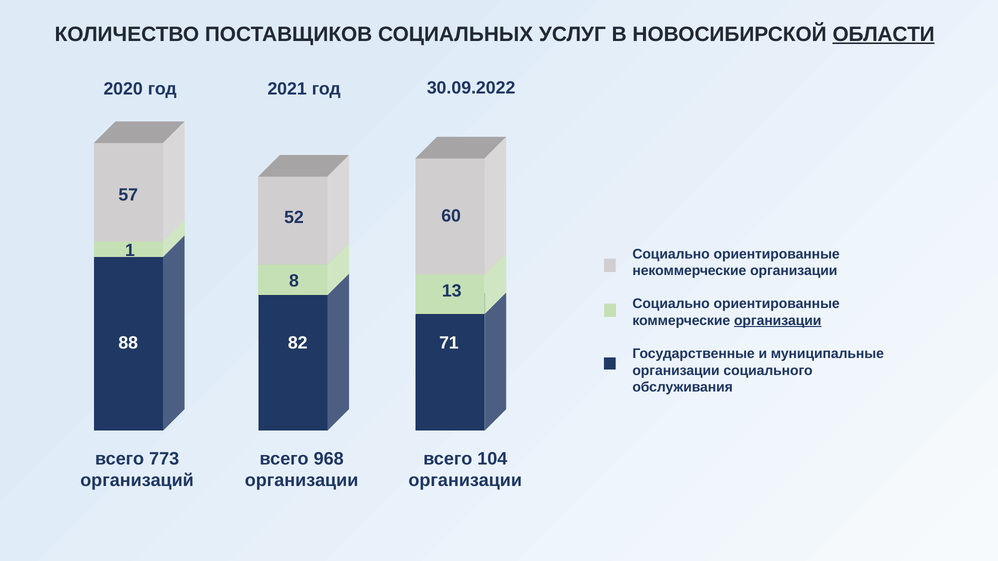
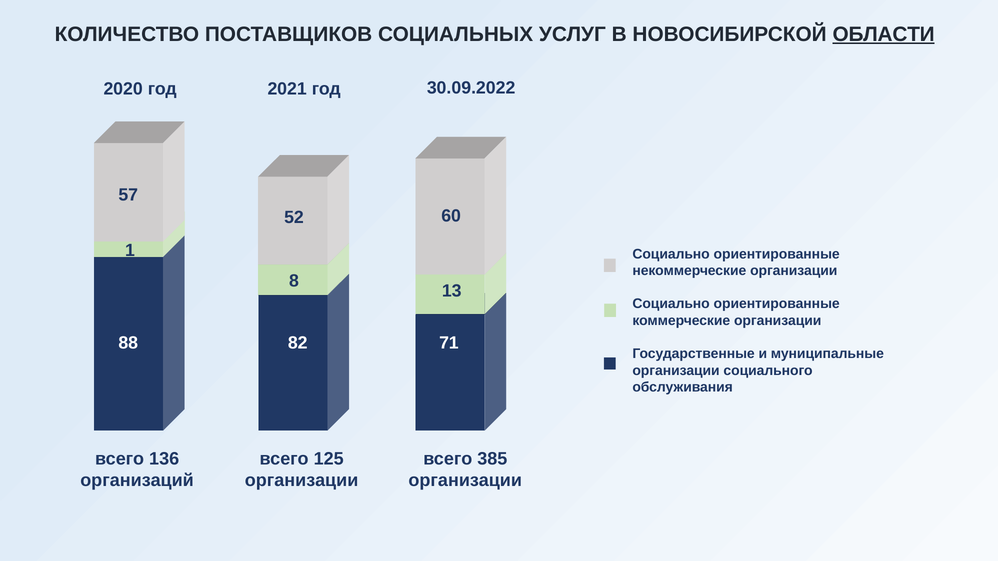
организации underline: present -> none (778, 321)
968: 968 -> 125 (329, 459)
104: 104 -> 385 (492, 459)
773: 773 -> 136 (164, 459)
